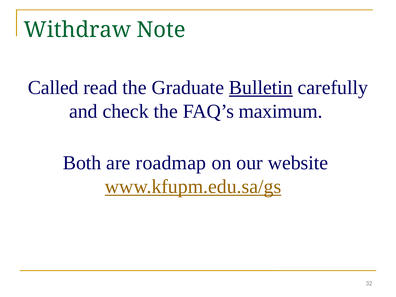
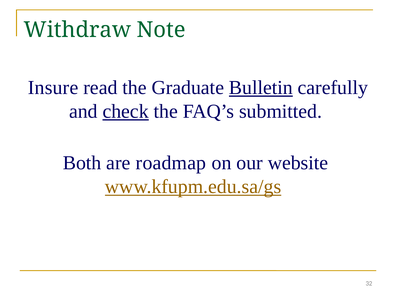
Called: Called -> Insure (53, 88)
check underline: none -> present (126, 111)
maximum: maximum -> submitted (281, 111)
